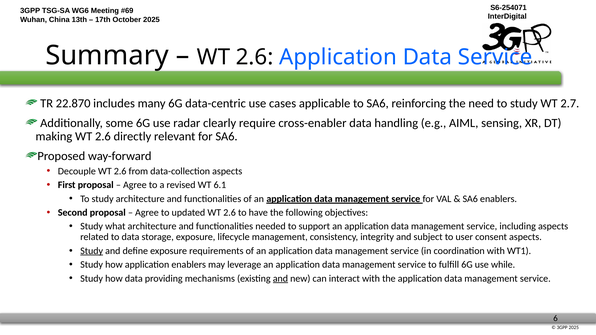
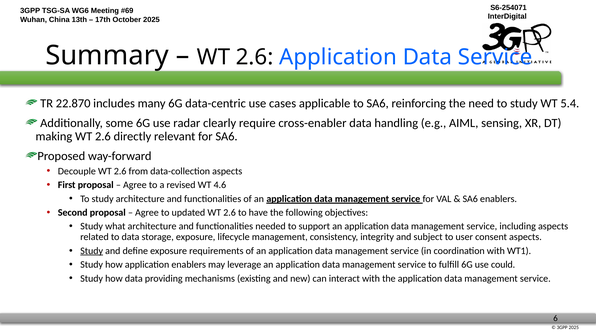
2.7: 2.7 -> 5.4 (570, 103)
6.1: 6.1 -> 4.6 (220, 185)
while: while -> could (503, 265)
and underline: present -> none (280, 279)
